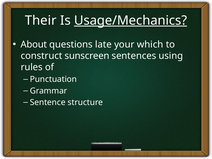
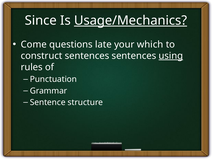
Their: Their -> Since (41, 21)
About: About -> Come (34, 44)
construct sunscreen: sunscreen -> sentences (87, 56)
using underline: none -> present (171, 56)
